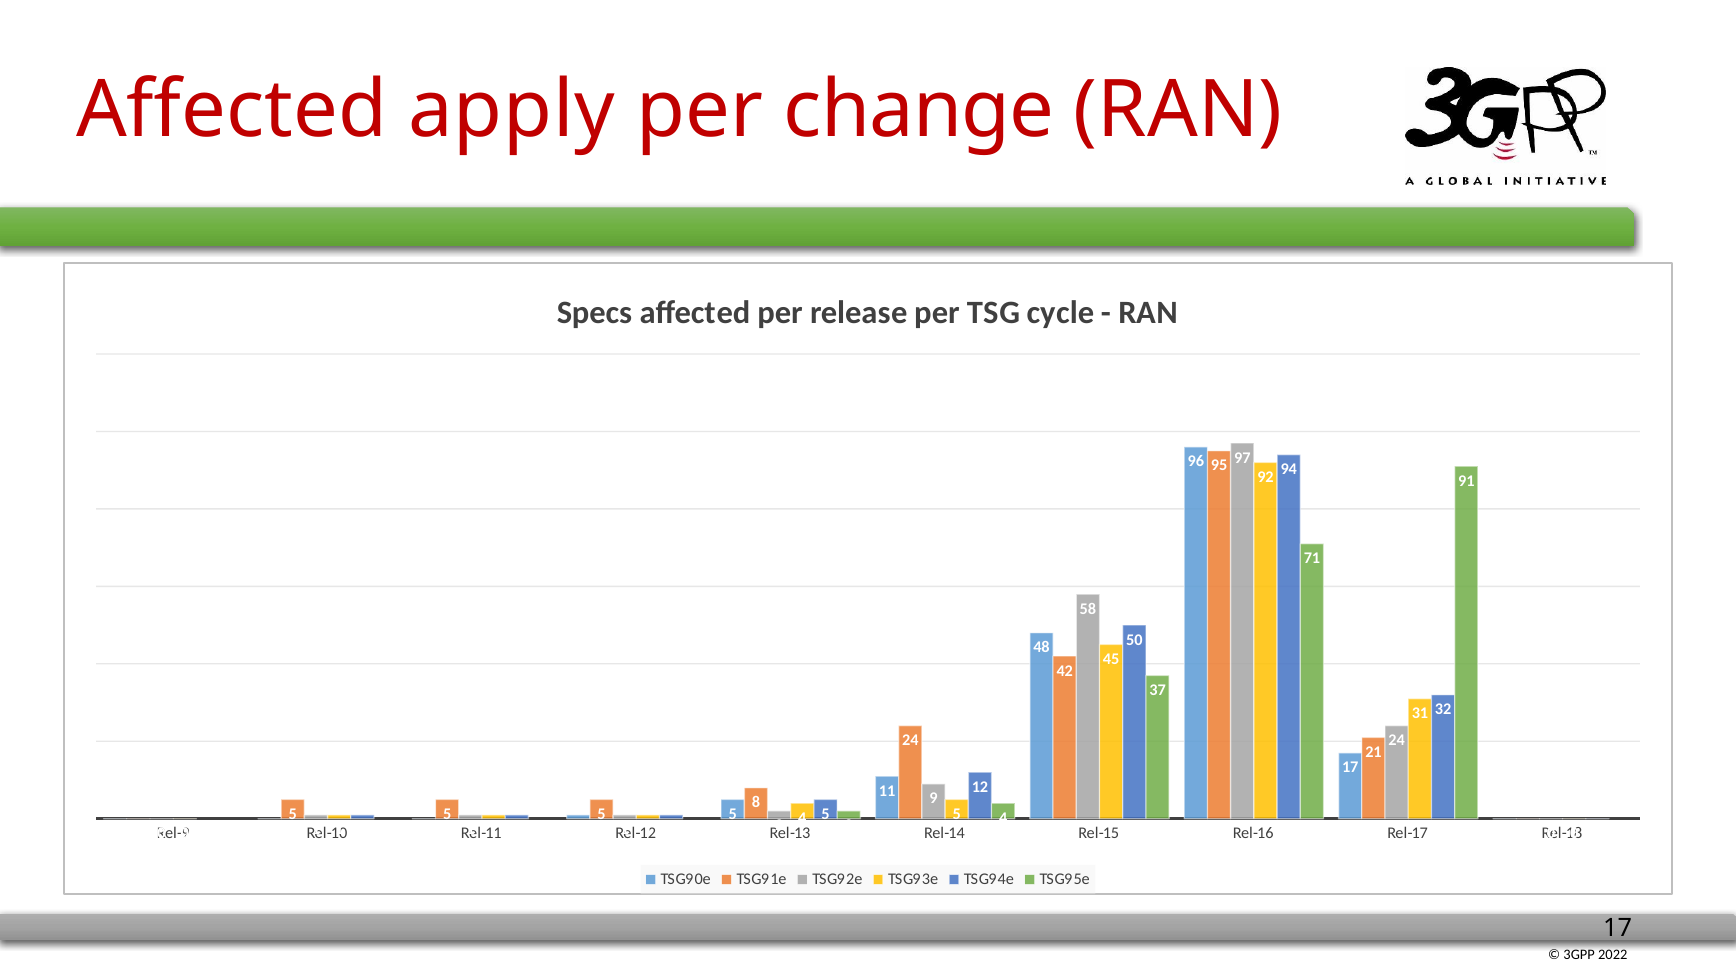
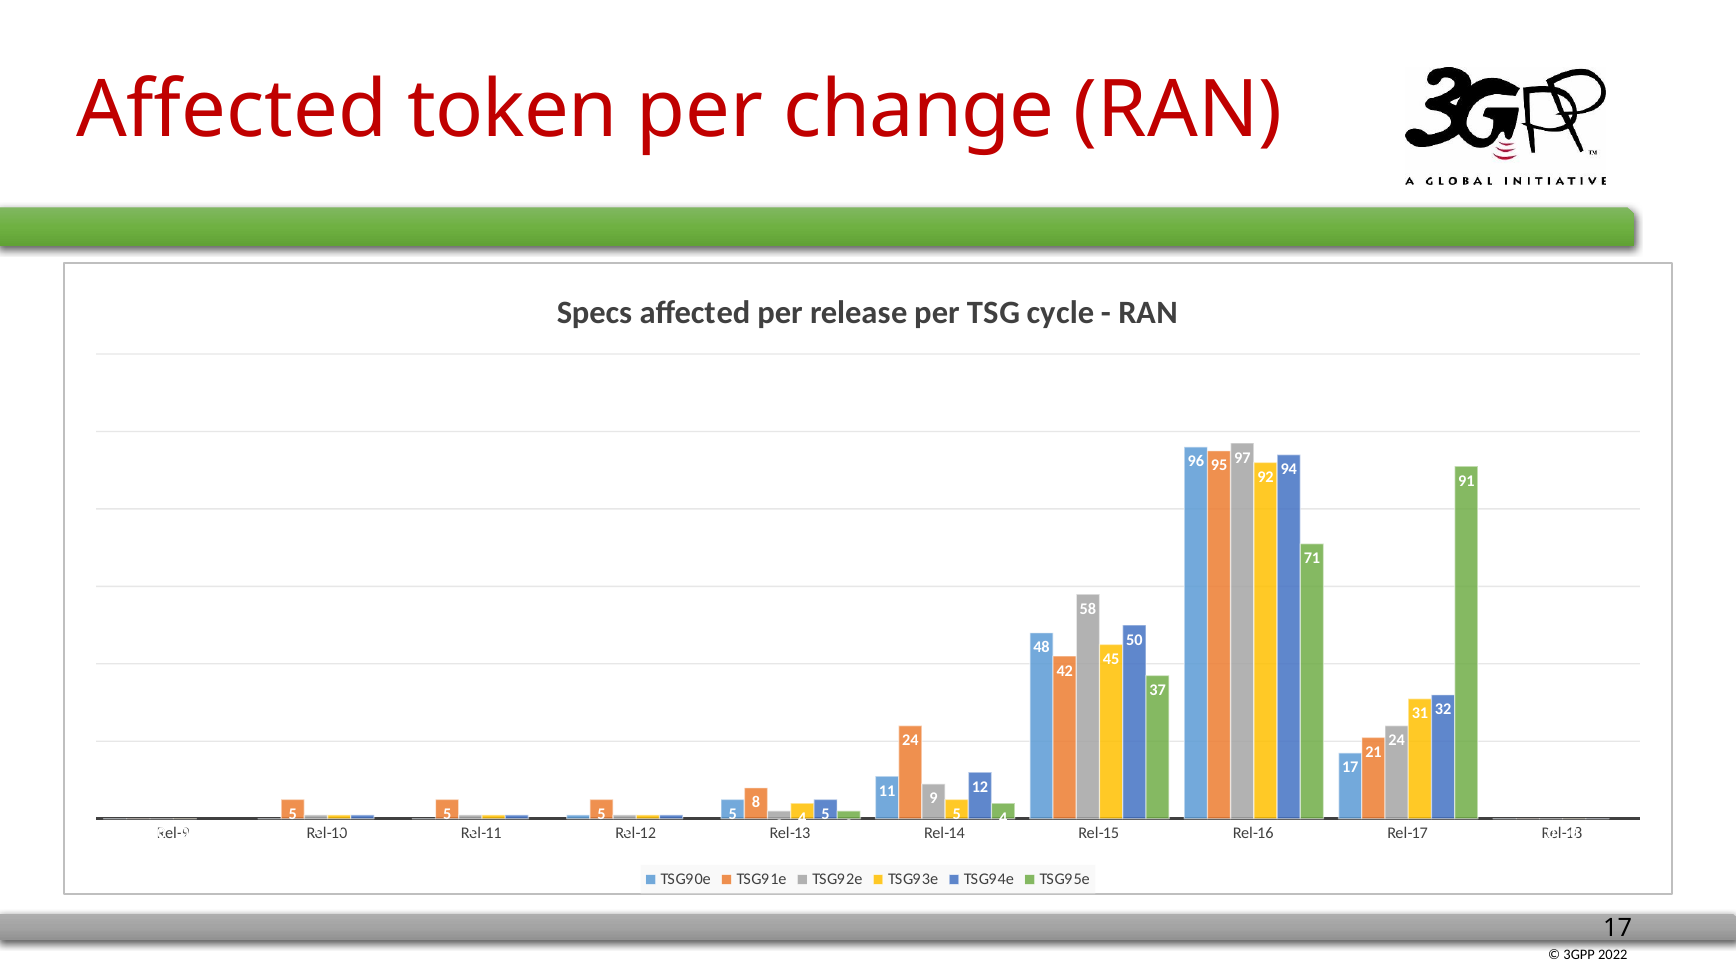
apply: apply -> token (512, 110)
